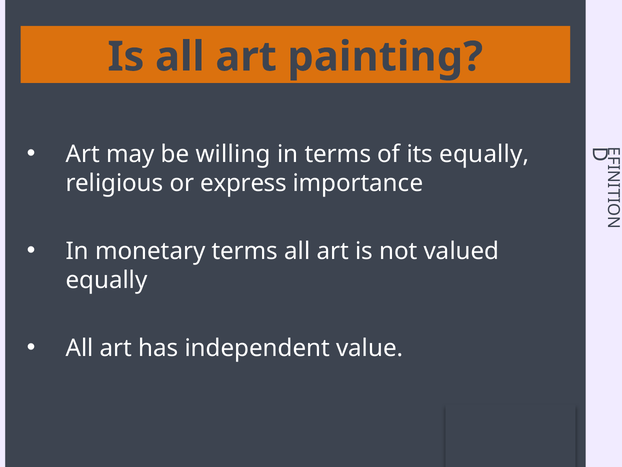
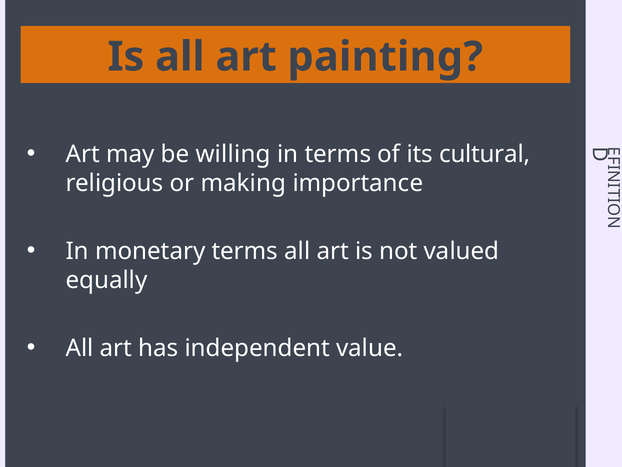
its equally: equally -> cultural (485, 154)
express: express -> making (243, 183)
